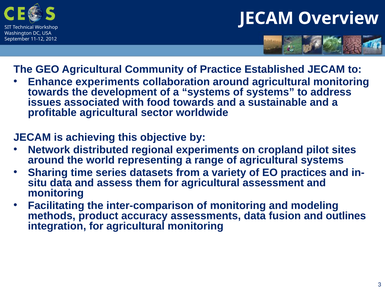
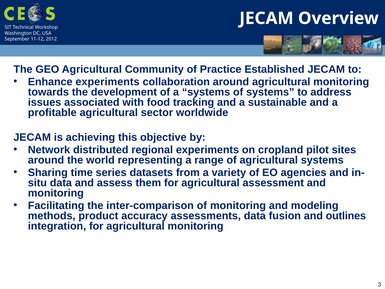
food towards: towards -> tracking (194, 102)
practices: practices -> agencies (304, 172)
